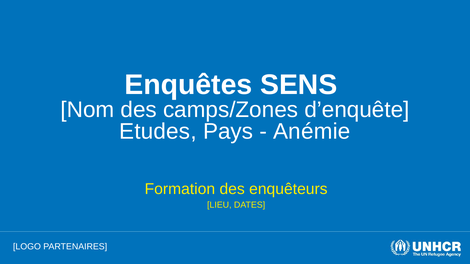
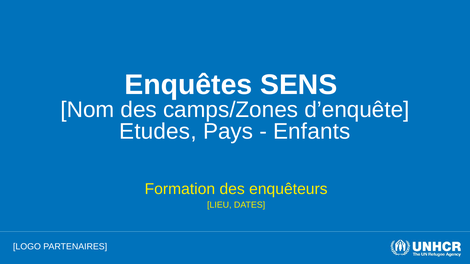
Anémie: Anémie -> Enfants (312, 132)
